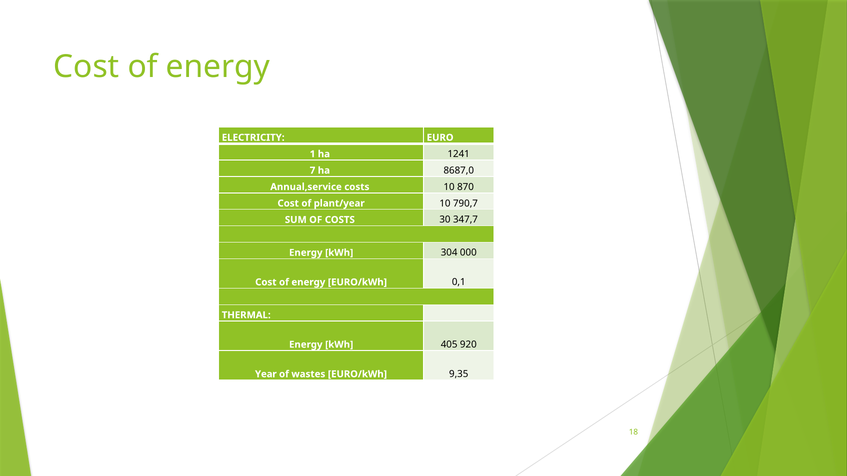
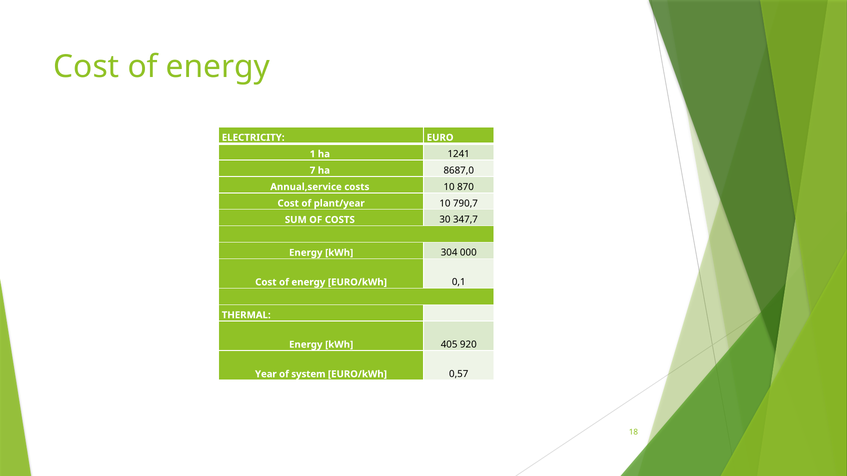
wastes: wastes -> system (308, 374)
9,35: 9,35 -> 0,57 (459, 374)
